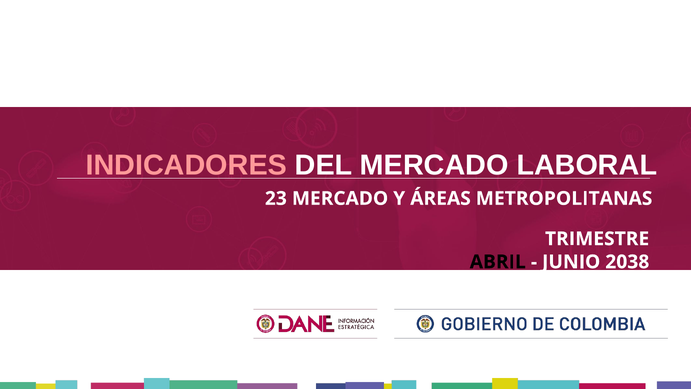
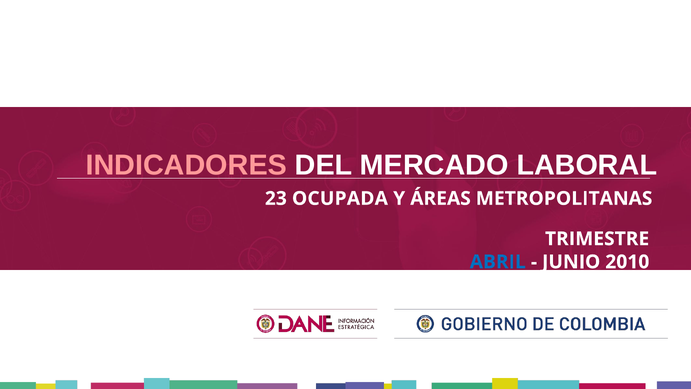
23 MERCADO: MERCADO -> OCUPADA (340, 198)
ABRIL colour: black -> blue (498, 262)
2038: 2038 -> 2010 (627, 262)
